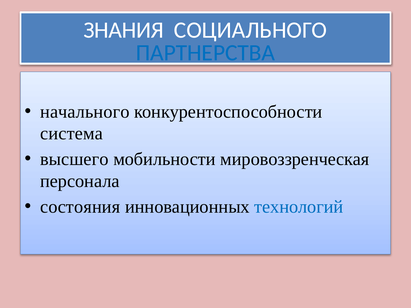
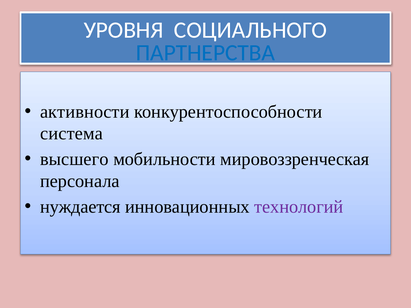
ЗНАНИЯ: ЗНАНИЯ -> УРОВНЯ (124, 30)
начального: начального -> активности (85, 112)
состояния: состояния -> нуждается (80, 207)
технологий colour: blue -> purple (299, 207)
